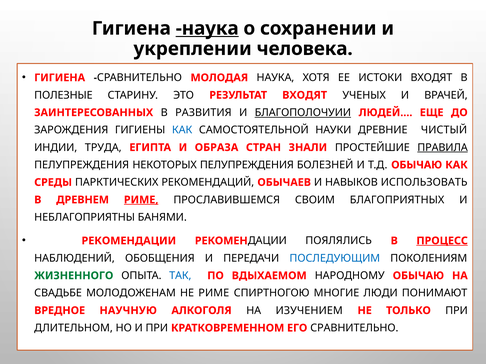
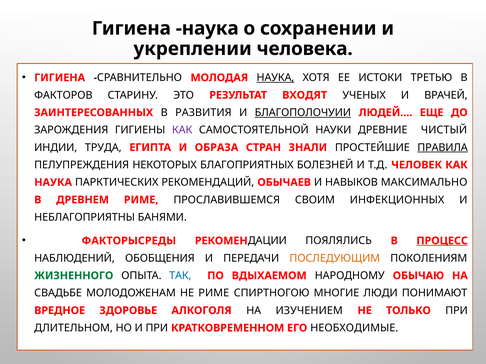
наука underline: present -> none (207, 28)
НАУКА underline: none -> present (275, 78)
ИСТОКИ ВХОДЯТ: ВХОДЯТ -> ТРЕТЬЮ (431, 78)
ПОЛЕЗНЫЕ: ПОЛЕЗНЫЕ -> ФАКТОРОВ (63, 95)
КАК colour: blue -> purple (182, 130)
НЕКОТОРЫХ ПЕЛУПРЕЖДЕНИЯ: ПЕЛУПРЕЖДЕНИЯ -> БЛАГОПРИЯТНЫХ (247, 165)
Т.Д ОБЫЧАЮ: ОБЫЧАЮ -> ЧЕЛОВЕК (417, 165)
СРЕДЫ: СРЕДЫ -> НАУКА (53, 183)
ИСПОЛЬЗОВАТЬ: ИСПОЛЬЗОВАТЬ -> МАКСИМАЛЬНО (424, 183)
РИМЕ underline: present -> none (141, 200)
БЛАГОПРИЯТНЫХ: БЛАГОПРИЯТНЫХ -> ИНФЕКЦИОННЫХ (397, 200)
РЕКОМЕНДАЦИИ: РЕКОМЕНДАЦИИ -> ФАКТОРЫСРЕДЫ (129, 241)
ПОСЛЕДУЮЩИМ colour: blue -> orange (335, 259)
НАУЧНУЮ: НАУЧНУЮ -> ЗДОРОВЬЕ (128, 311)
ЕГО СРАВНИТЕЛЬНО: СРАВНИТЕЛЬНО -> НЕОБХОДИМЫЕ (354, 328)
